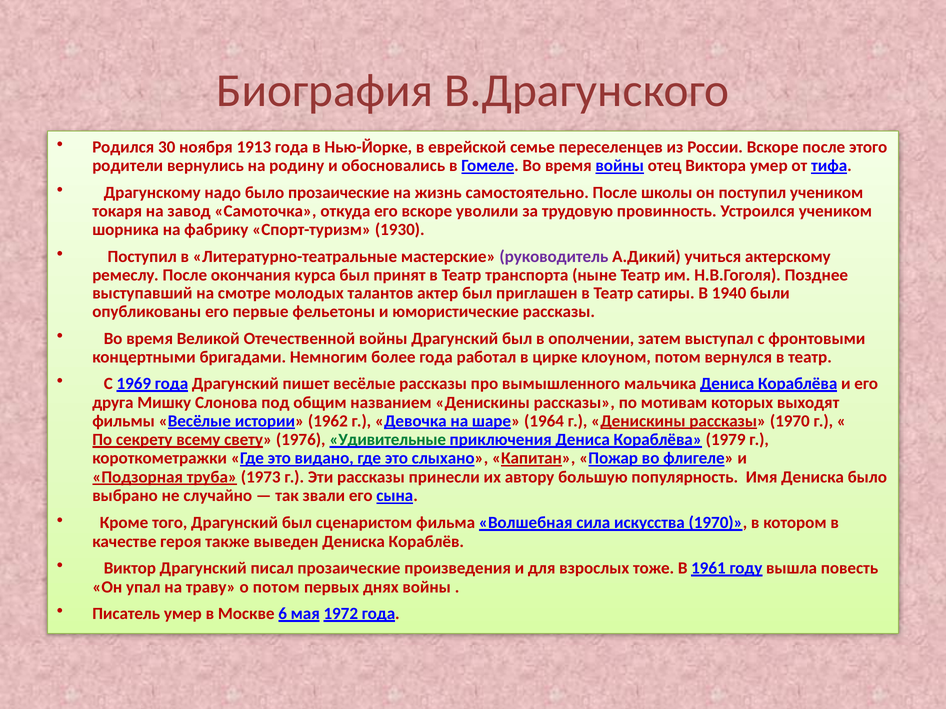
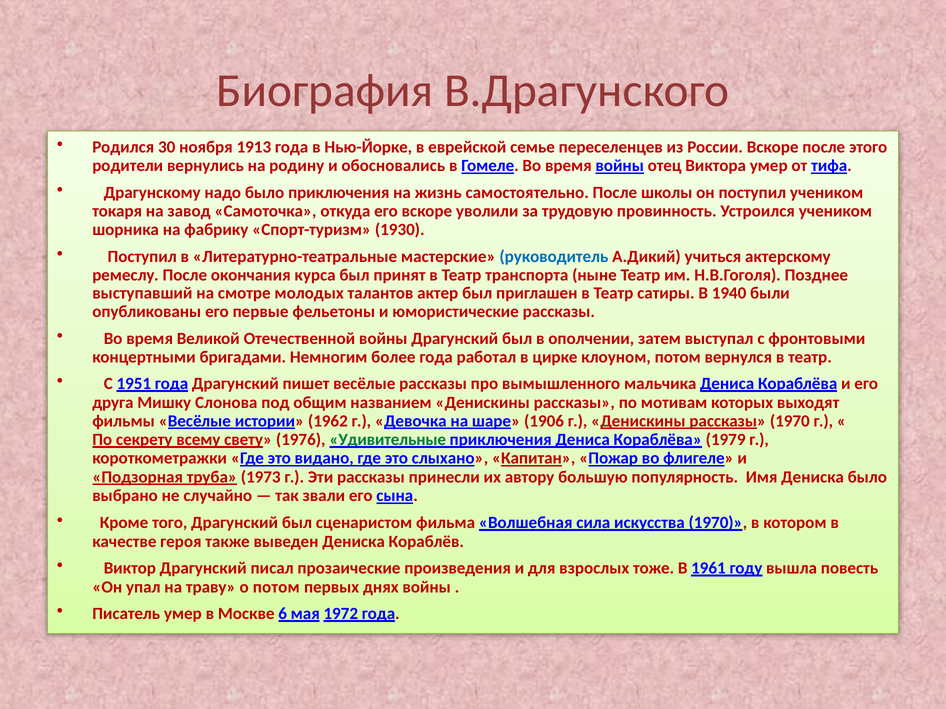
было прозаические: прозаические -> приключения (339, 193)
руководитель colour: purple -> blue (554, 257)
1969: 1969 -> 1951 (134, 384)
1964: 1964 -> 1906 (544, 421)
